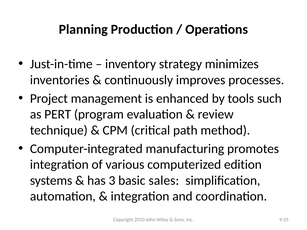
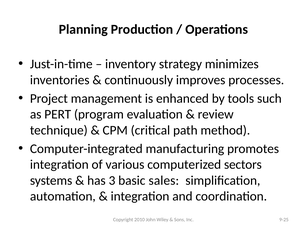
edition: edition -> sectors (243, 165)
